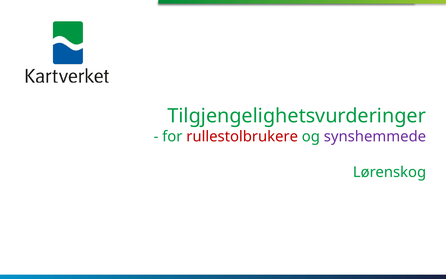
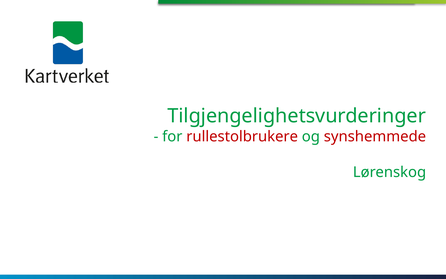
synshemmede colour: purple -> red (375, 136)
